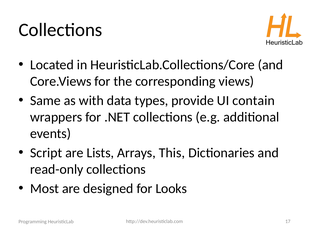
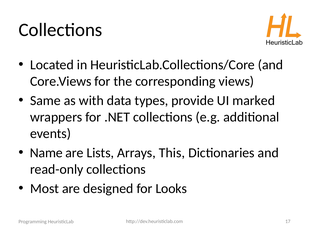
contain: contain -> marked (254, 101)
Script: Script -> Name (46, 153)
